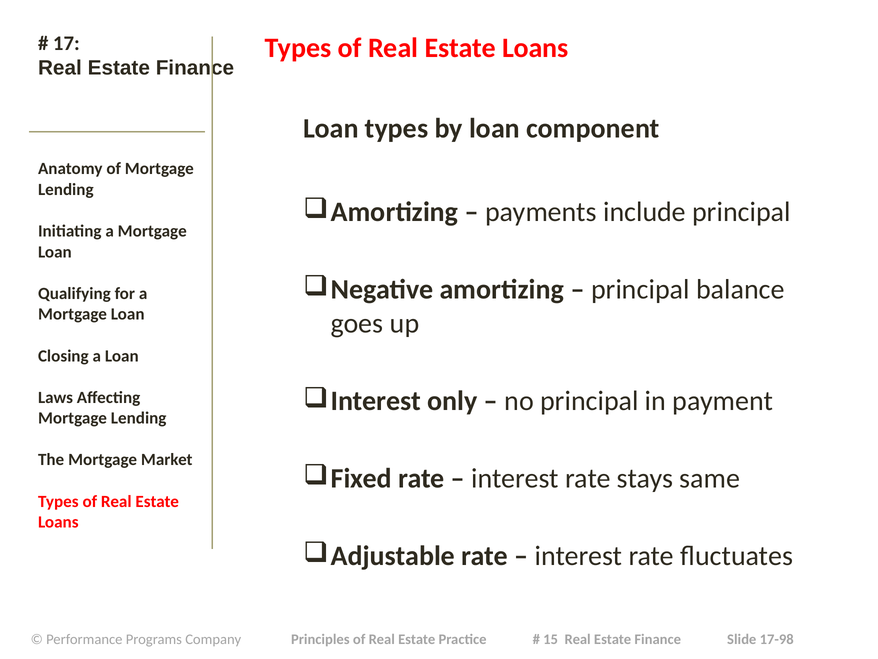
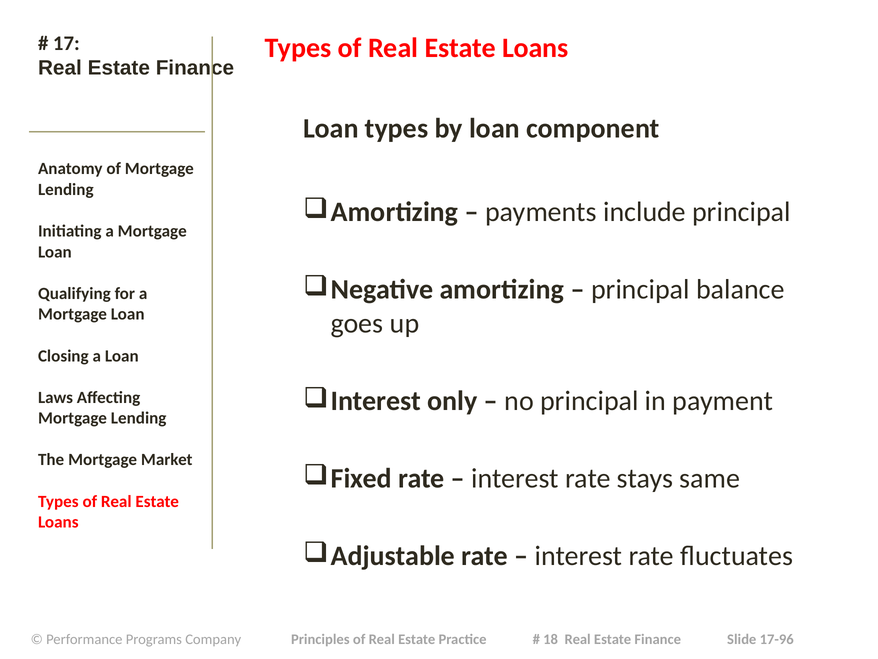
15: 15 -> 18 (551, 639)
17-98: 17-98 -> 17-96 (777, 639)
